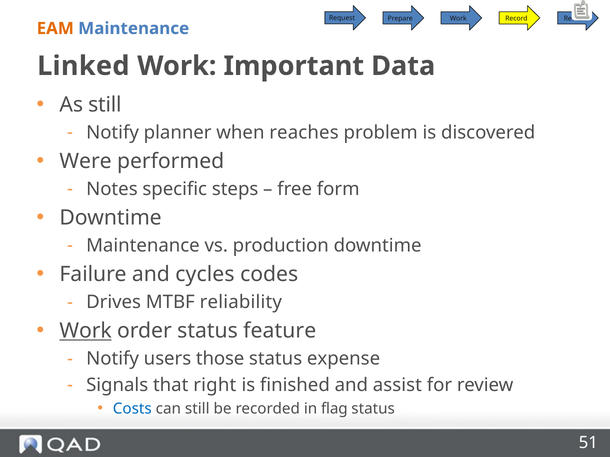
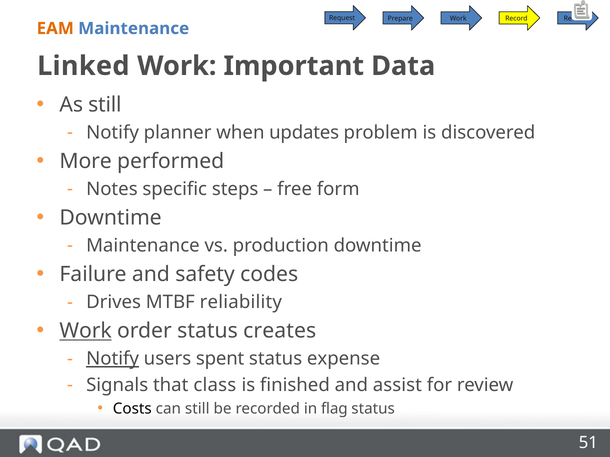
reaches: reaches -> updates (304, 133)
Were: Were -> More (86, 162)
cycles: cycles -> safety (205, 275)
feature: feature -> creates (280, 331)
Notify underline: none -> present (113, 359)
those: those -> spent (220, 359)
right: right -> class (215, 386)
Costs colour: blue -> black (132, 409)
